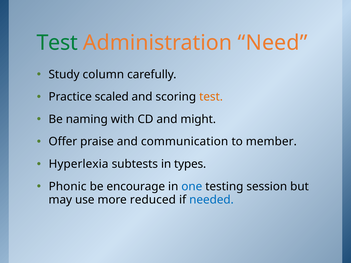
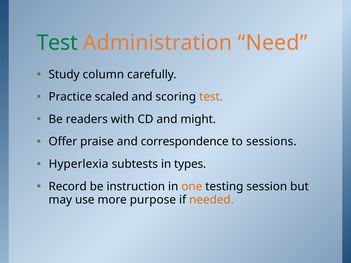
naming: naming -> readers (87, 119)
communication: communication -> correspondence (185, 142)
member: member -> sessions (271, 142)
Phonic: Phonic -> Record (68, 187)
encourage: encourage -> instruction (136, 187)
one colour: blue -> orange (192, 187)
reduced: reduced -> purpose (153, 200)
needed colour: blue -> orange (211, 200)
